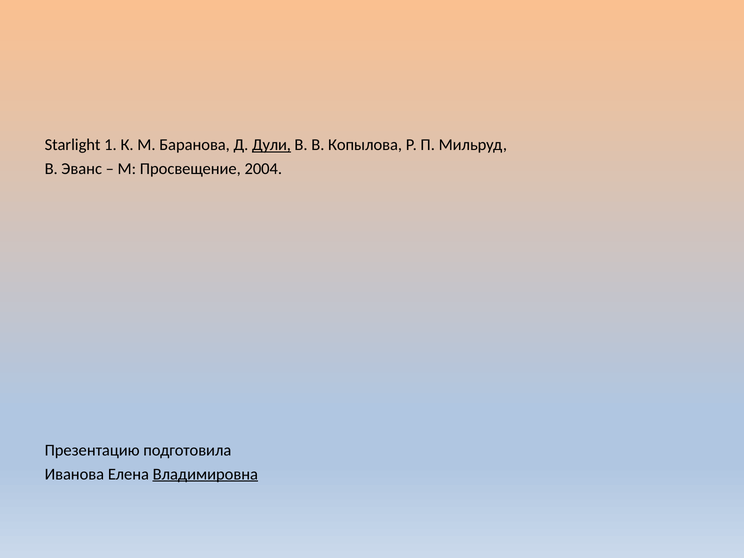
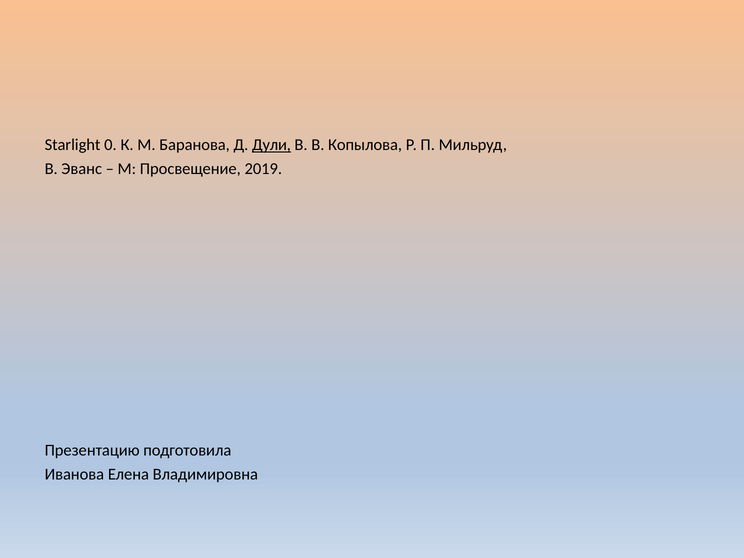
1: 1 -> 0 (110, 145)
2004: 2004 -> 2019 (263, 169)
Владимировна underline: present -> none (205, 474)
